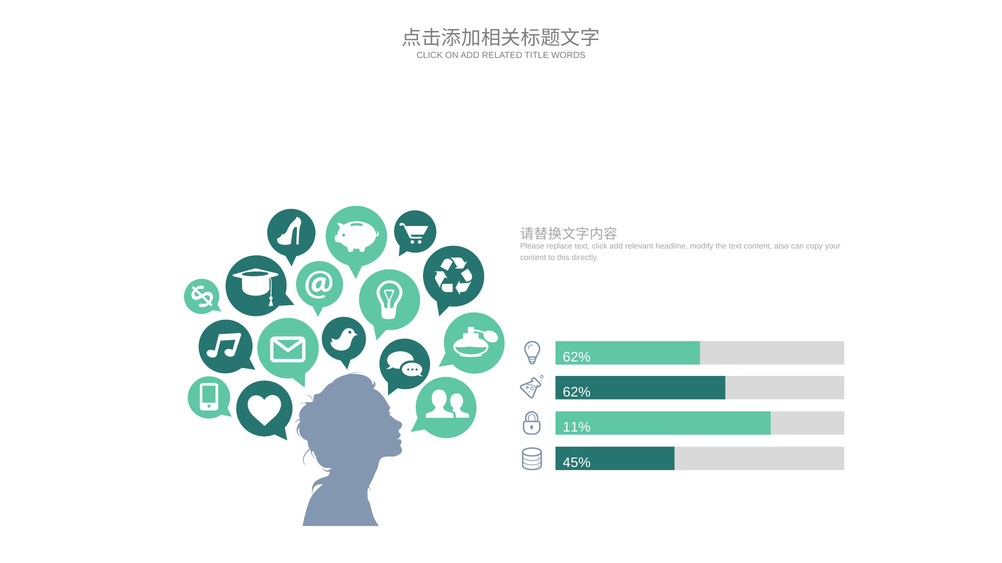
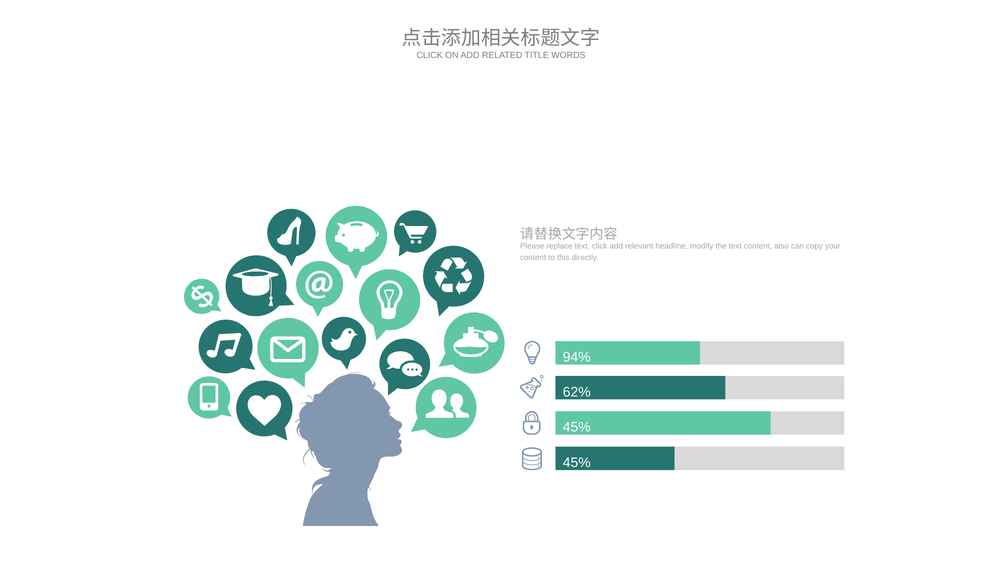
62%: 62% -> 94% (577, 358)
11%: 11% -> 45% (577, 428)
